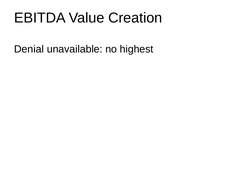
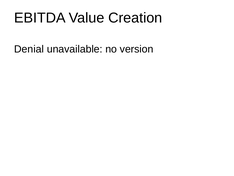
highest: highest -> version (137, 49)
